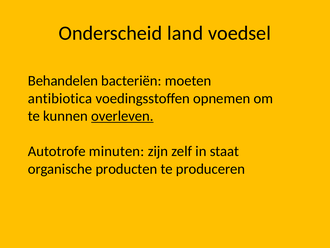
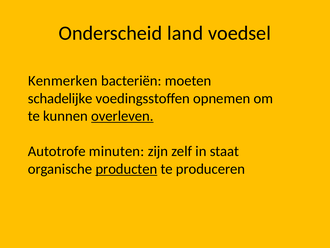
Behandelen: Behandelen -> Kenmerken (63, 81)
antibiotica: antibiotica -> schadelijke (60, 98)
producten underline: none -> present (126, 169)
